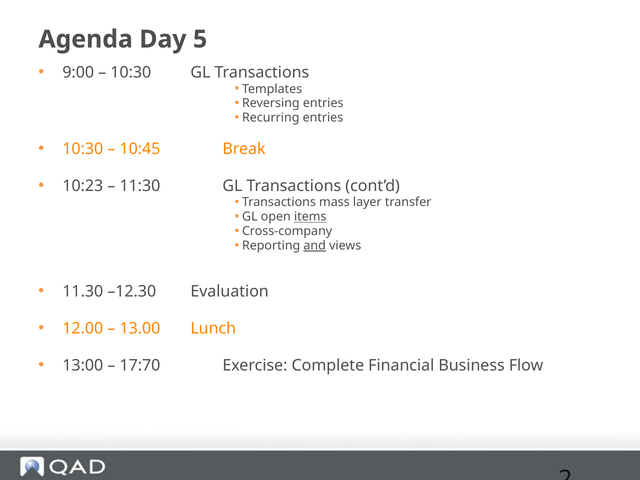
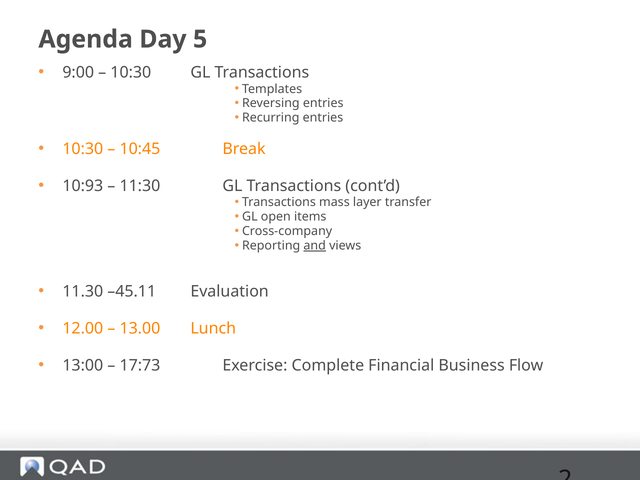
10:23: 10:23 -> 10:93 (83, 186)
items underline: present -> none (310, 217)
–12.30: –12.30 -> –45.11 (132, 291)
17:70: 17:70 -> 17:73 (140, 365)
